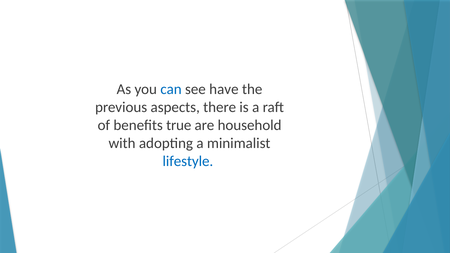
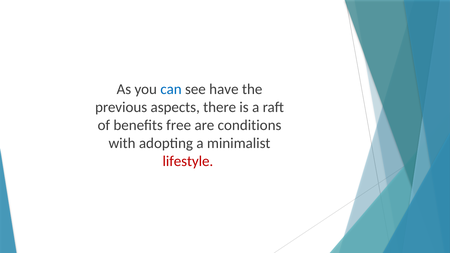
true: true -> free (179, 125)
household: household -> conditions (250, 125)
lifestyle colour: blue -> red (188, 161)
